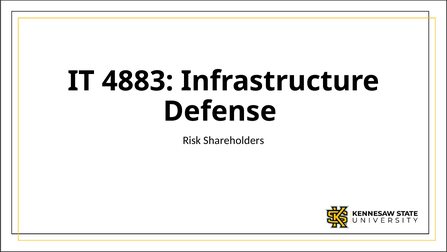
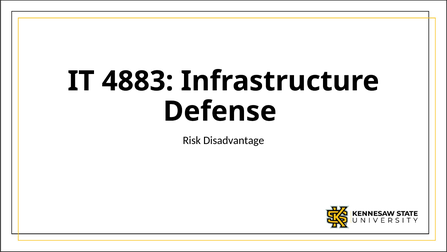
Shareholders: Shareholders -> Disadvantage (234, 140)
